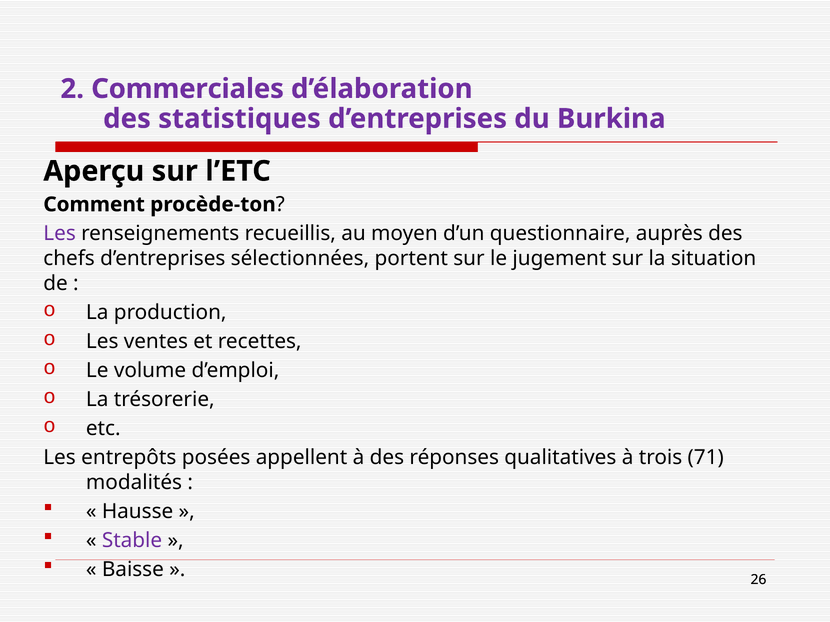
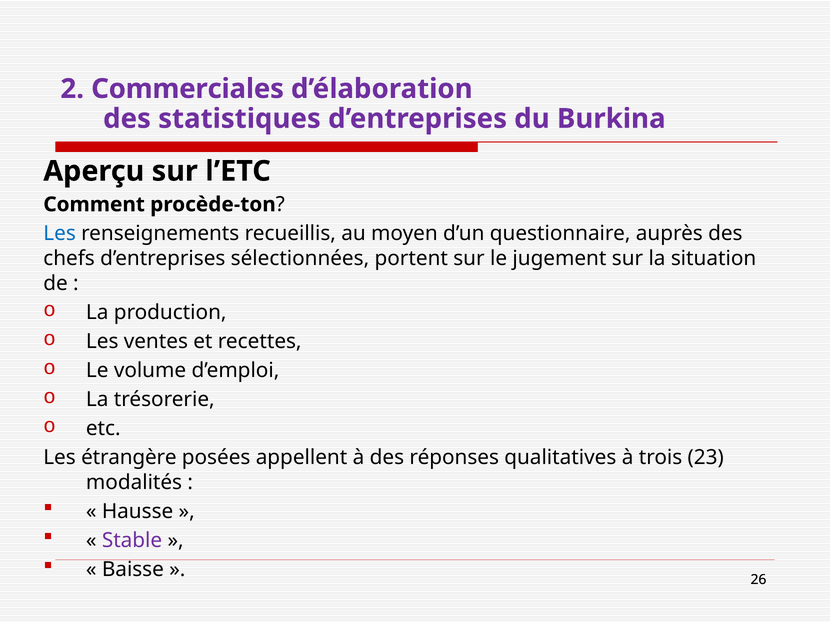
Les colour: purple -> blue (60, 234)
entrepôts: entrepôts -> étrangère (129, 458)
71: 71 -> 23 (706, 458)
